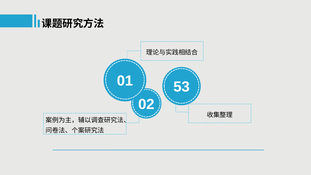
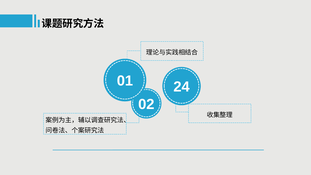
53: 53 -> 24 (182, 87)
